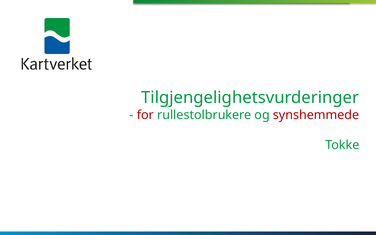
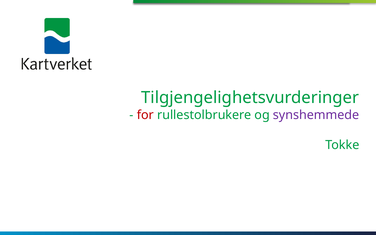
synshemmede colour: red -> purple (316, 115)
